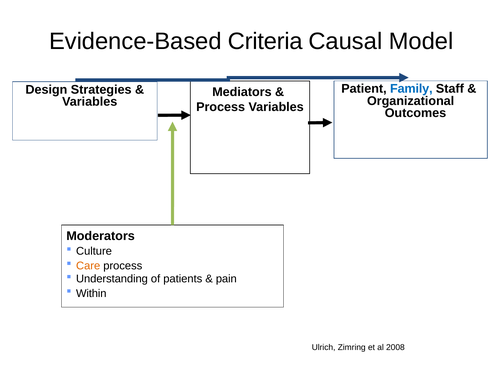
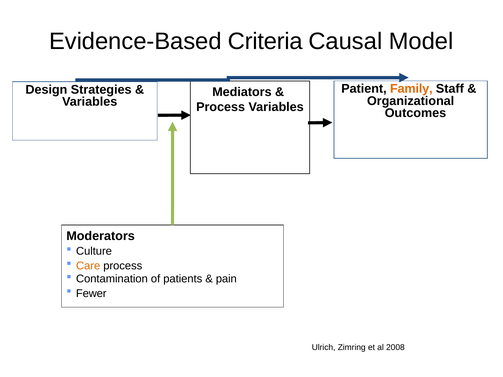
Family colour: blue -> orange (411, 89)
Understanding: Understanding -> Contamination (112, 279)
Within: Within -> Fewer (91, 294)
